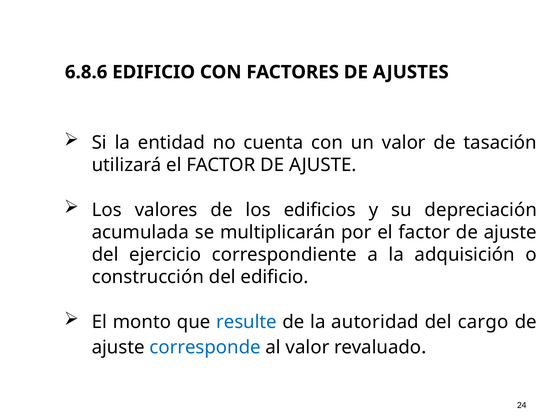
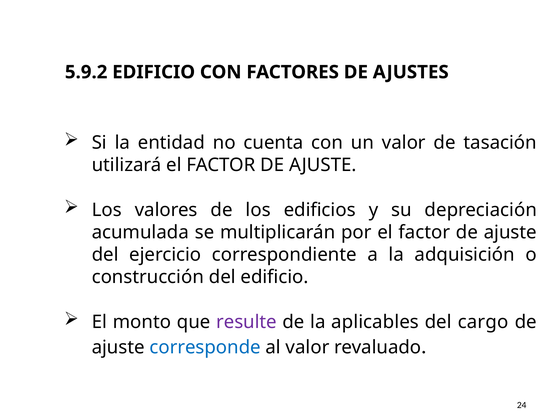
6.8.6: 6.8.6 -> 5.9.2 (86, 72)
resulte colour: blue -> purple (246, 322)
autoridad: autoridad -> aplicables (375, 322)
